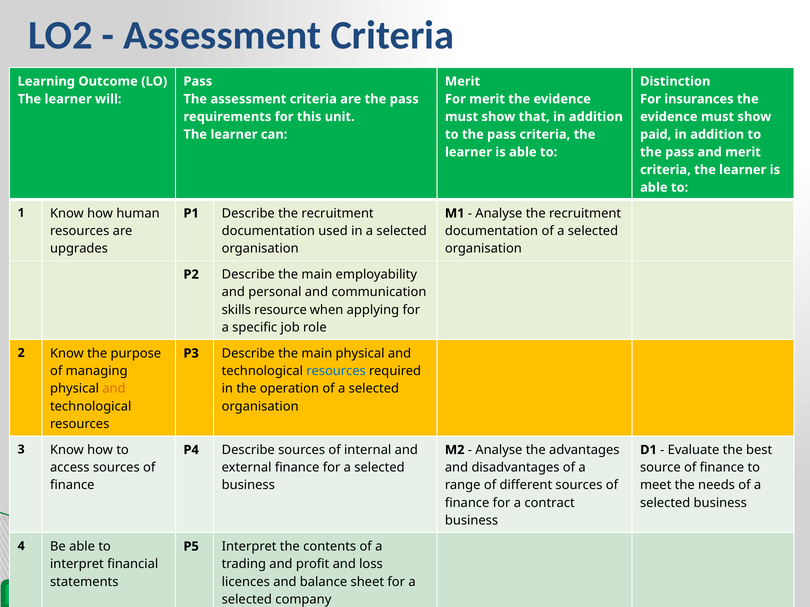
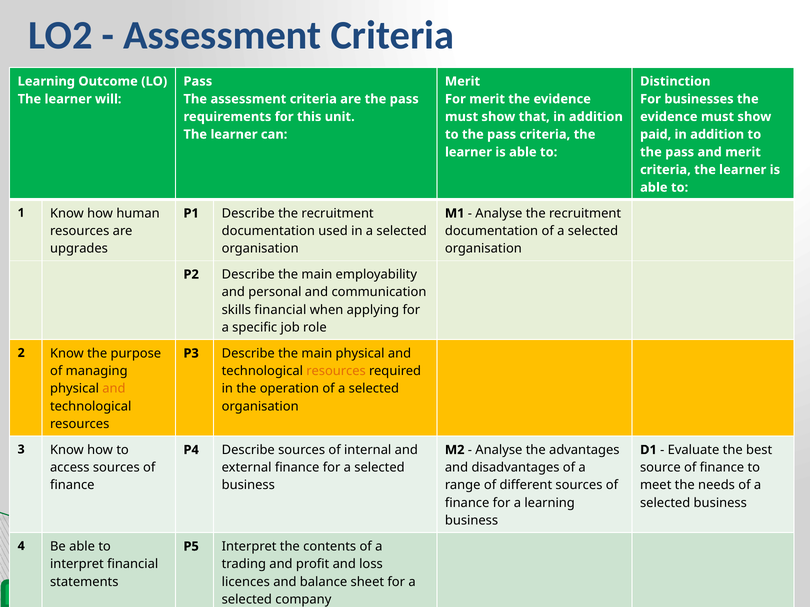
insurances: insurances -> businesses (699, 99)
skills resource: resource -> financial (280, 310)
resources colour: blue -> orange (336, 371)
a contract: contract -> learning (550, 503)
